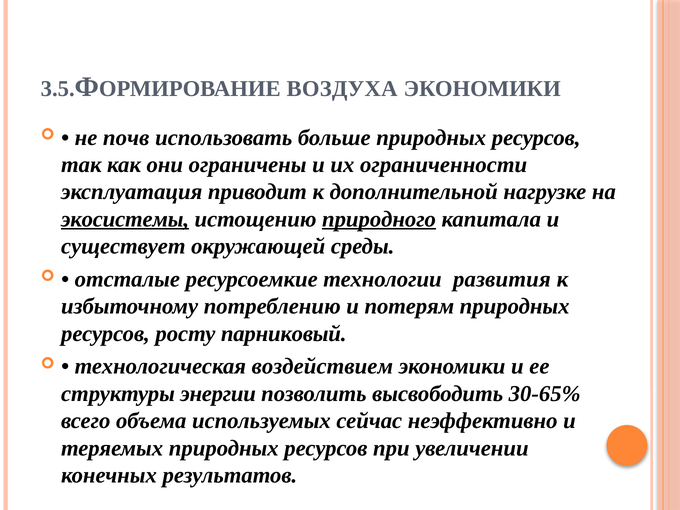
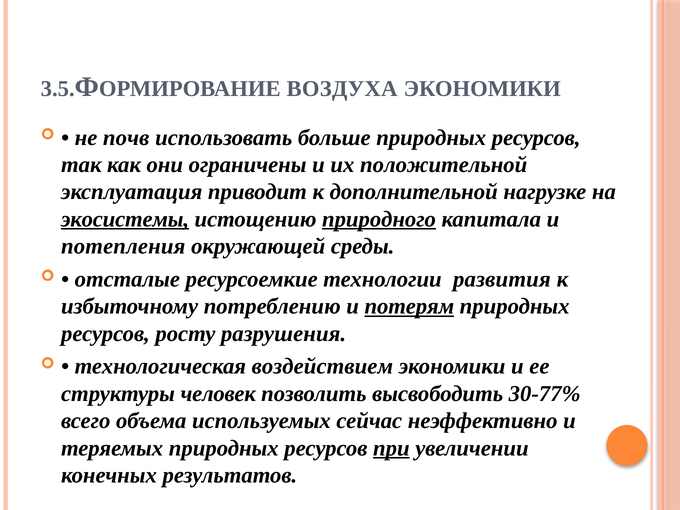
ограниченности: ограниченности -> положительной (444, 165)
существует: существует -> потепления (123, 246)
потерям underline: none -> present (409, 306)
парниковый: парниковый -> разрушения (284, 334)
энергии: энергии -> человек (218, 394)
30-65%: 30-65% -> 30-77% (545, 394)
при underline: none -> present (391, 448)
